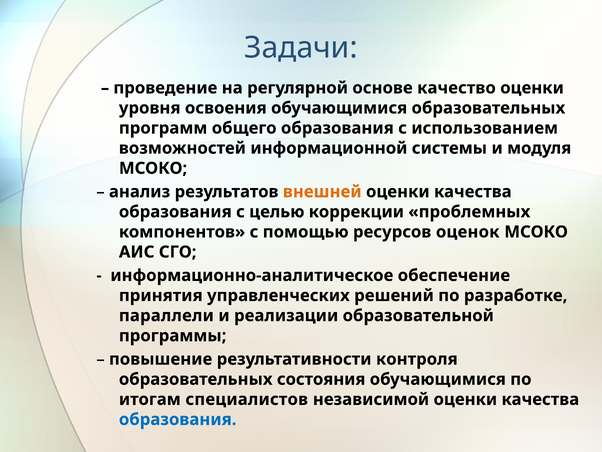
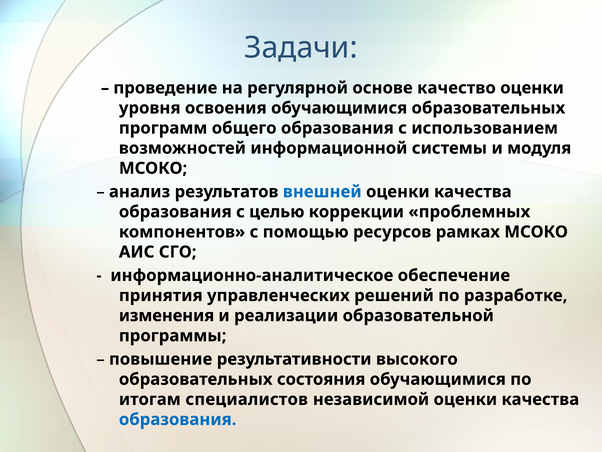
внешней colour: orange -> blue (322, 192)
оценок: оценок -> рамках (468, 232)
параллели: параллели -> изменения (167, 315)
контроля: контроля -> высокого (417, 359)
